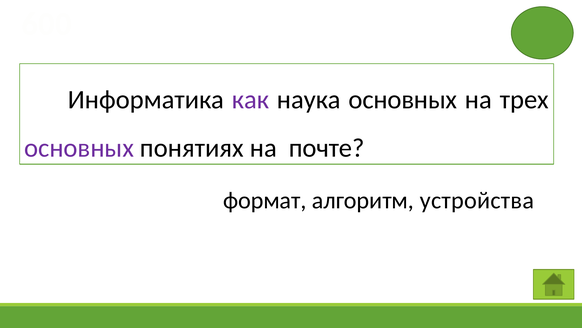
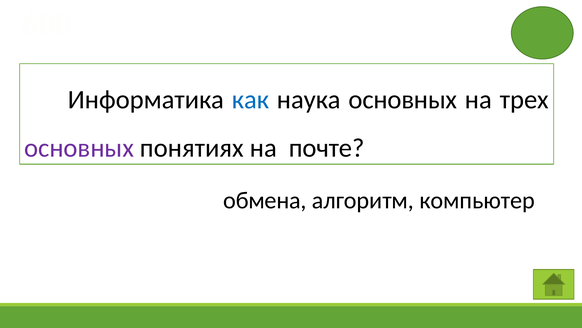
как colour: purple -> blue (250, 100)
формат: формат -> обмена (265, 200)
устройства: устройства -> компьютер (477, 200)
